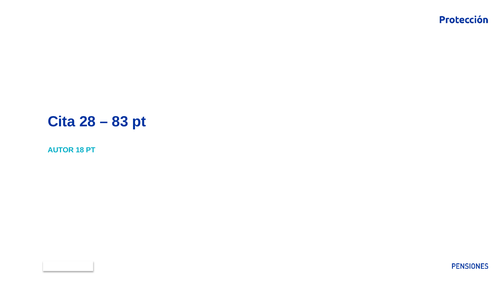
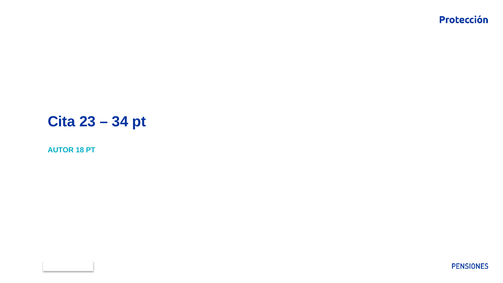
28: 28 -> 23 (88, 122)
83: 83 -> 34 (120, 122)
